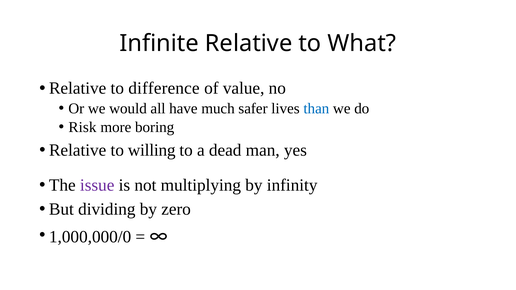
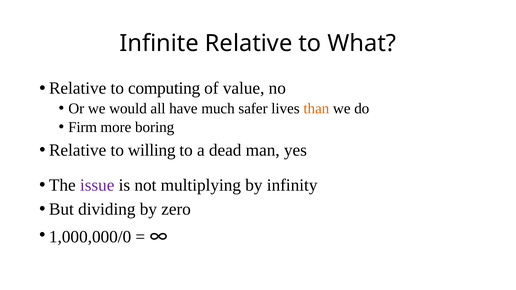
difference: difference -> computing (164, 88)
than colour: blue -> orange (316, 108)
Risk: Risk -> Firm (83, 127)
